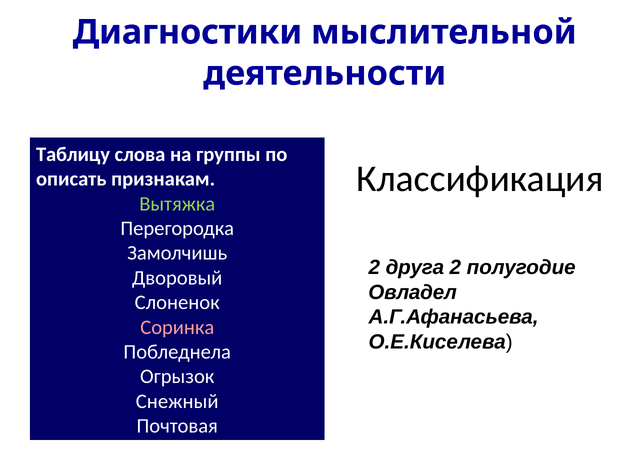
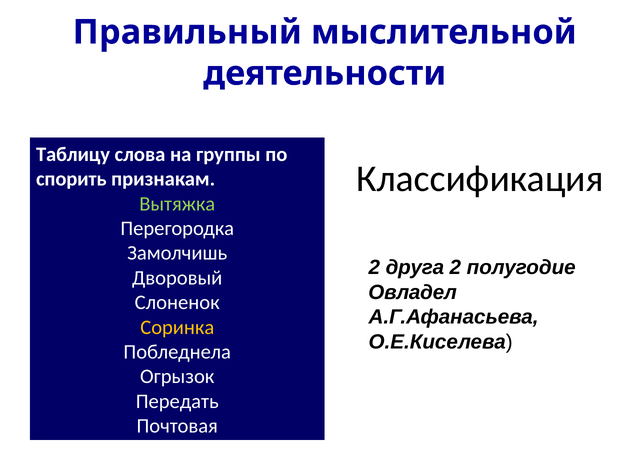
Диагностики: Диагностики -> Правильный (187, 32)
описать: описать -> спорить (71, 179)
Соринка colour: pink -> yellow (177, 328)
Снежный: Снежный -> Передать (177, 402)
